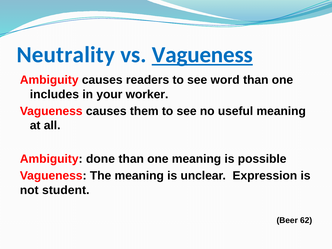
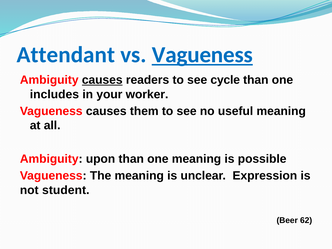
Neutrality: Neutrality -> Attendant (66, 55)
causes underline: none -> present (102, 80)
word: word -> cycle (225, 80)
done: done -> upon (101, 159)
